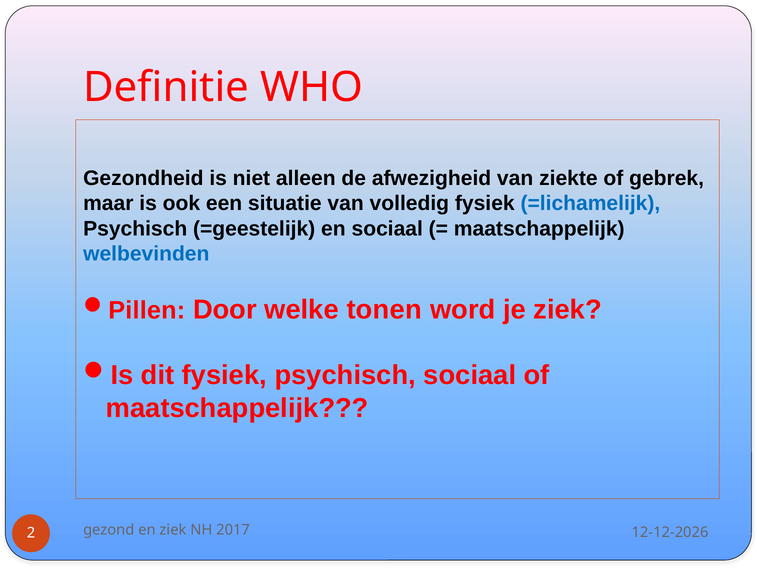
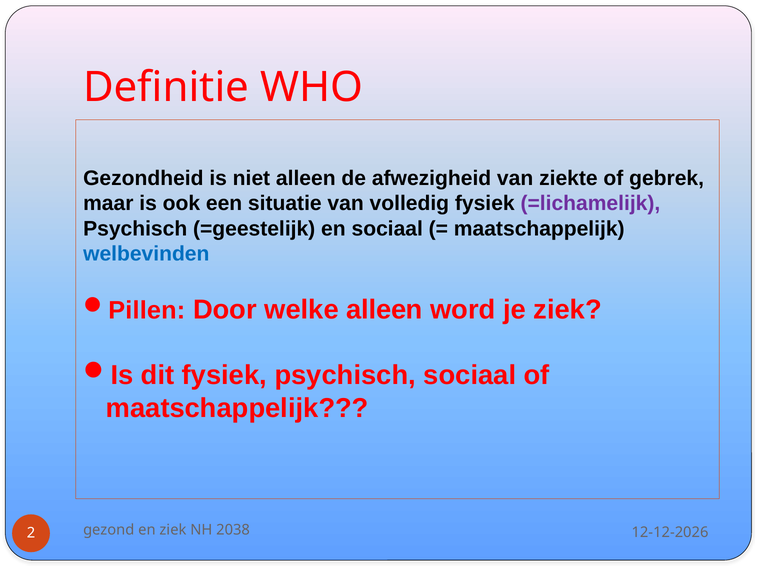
=lichamelijk colour: blue -> purple (590, 203)
welke tonen: tonen -> alleen (385, 310)
2017: 2017 -> 2038 (233, 530)
